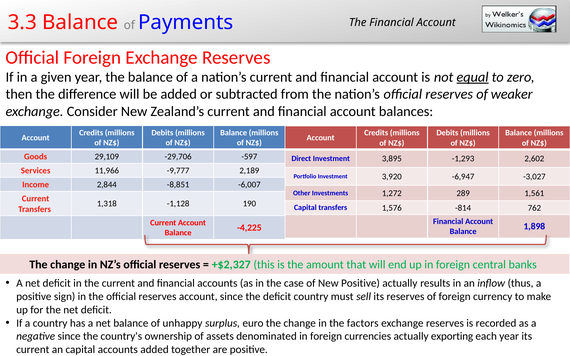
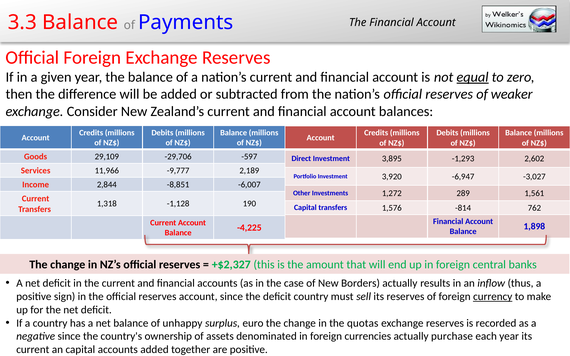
New Positive: Positive -> Borders (360, 283)
currency underline: none -> present (493, 297)
factors: factors -> quotas (363, 323)
exporting: exporting -> purchase (452, 337)
